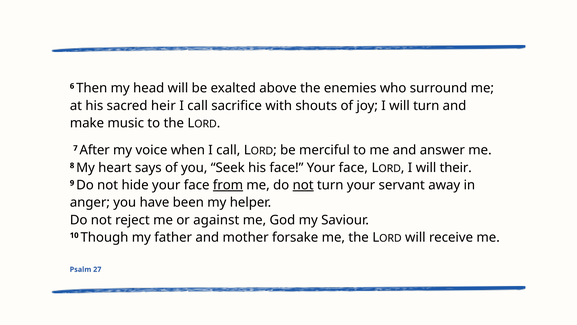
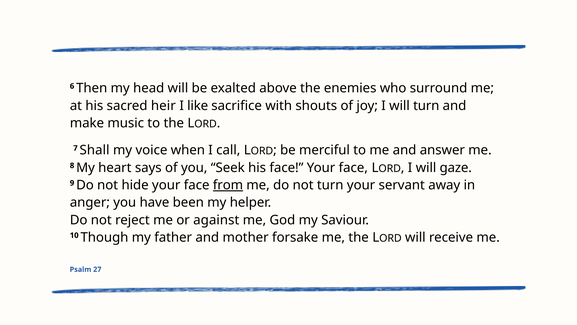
call: call -> like (198, 106)
After: After -> Shall (95, 150)
their: their -> gaze (456, 167)
not underline: present -> none (303, 185)
